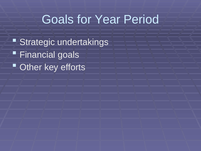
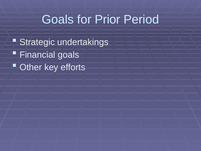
Year: Year -> Prior (108, 19)
